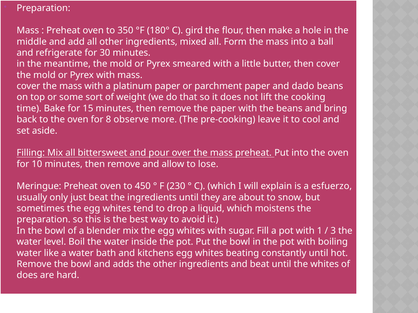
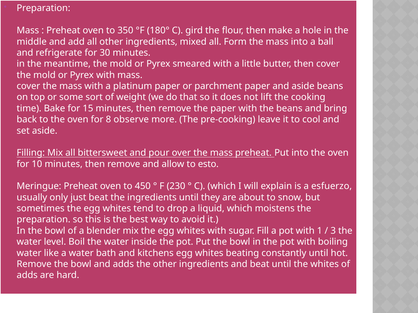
and dado: dado -> aside (303, 86)
lose: lose -> esto (208, 164)
does: does -> adds (27, 276)
